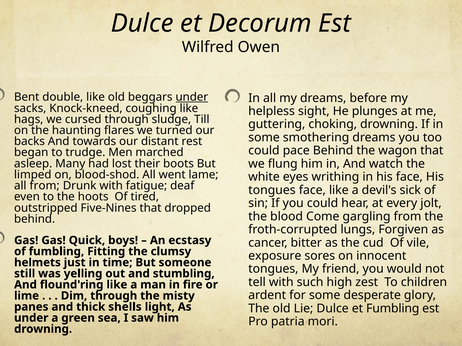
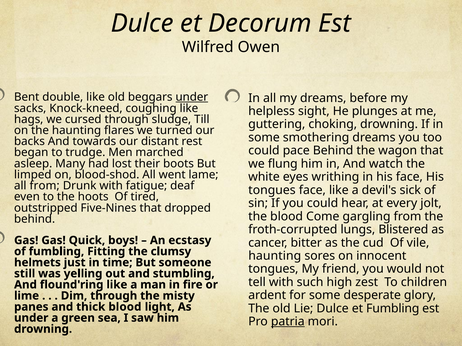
Forgiven: Forgiven -> Blistered (403, 230)
exposure: exposure -> haunting (275, 256)
thick shells: shells -> blood (125, 307)
patria underline: none -> present (288, 322)
